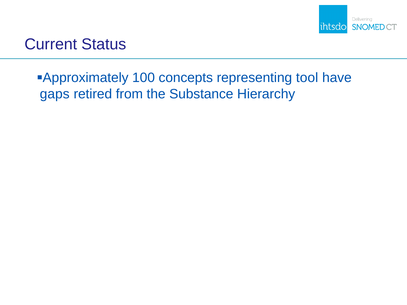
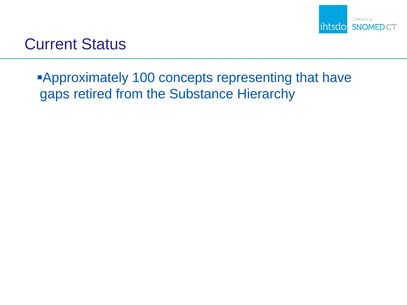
tool: tool -> that (307, 78)
